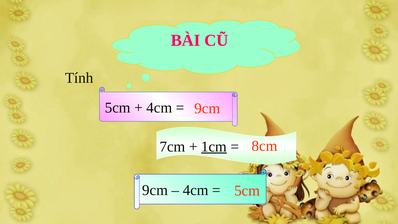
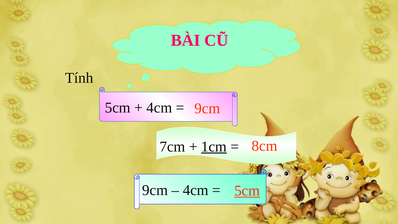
5cm underline: none -> present (247, 191)
